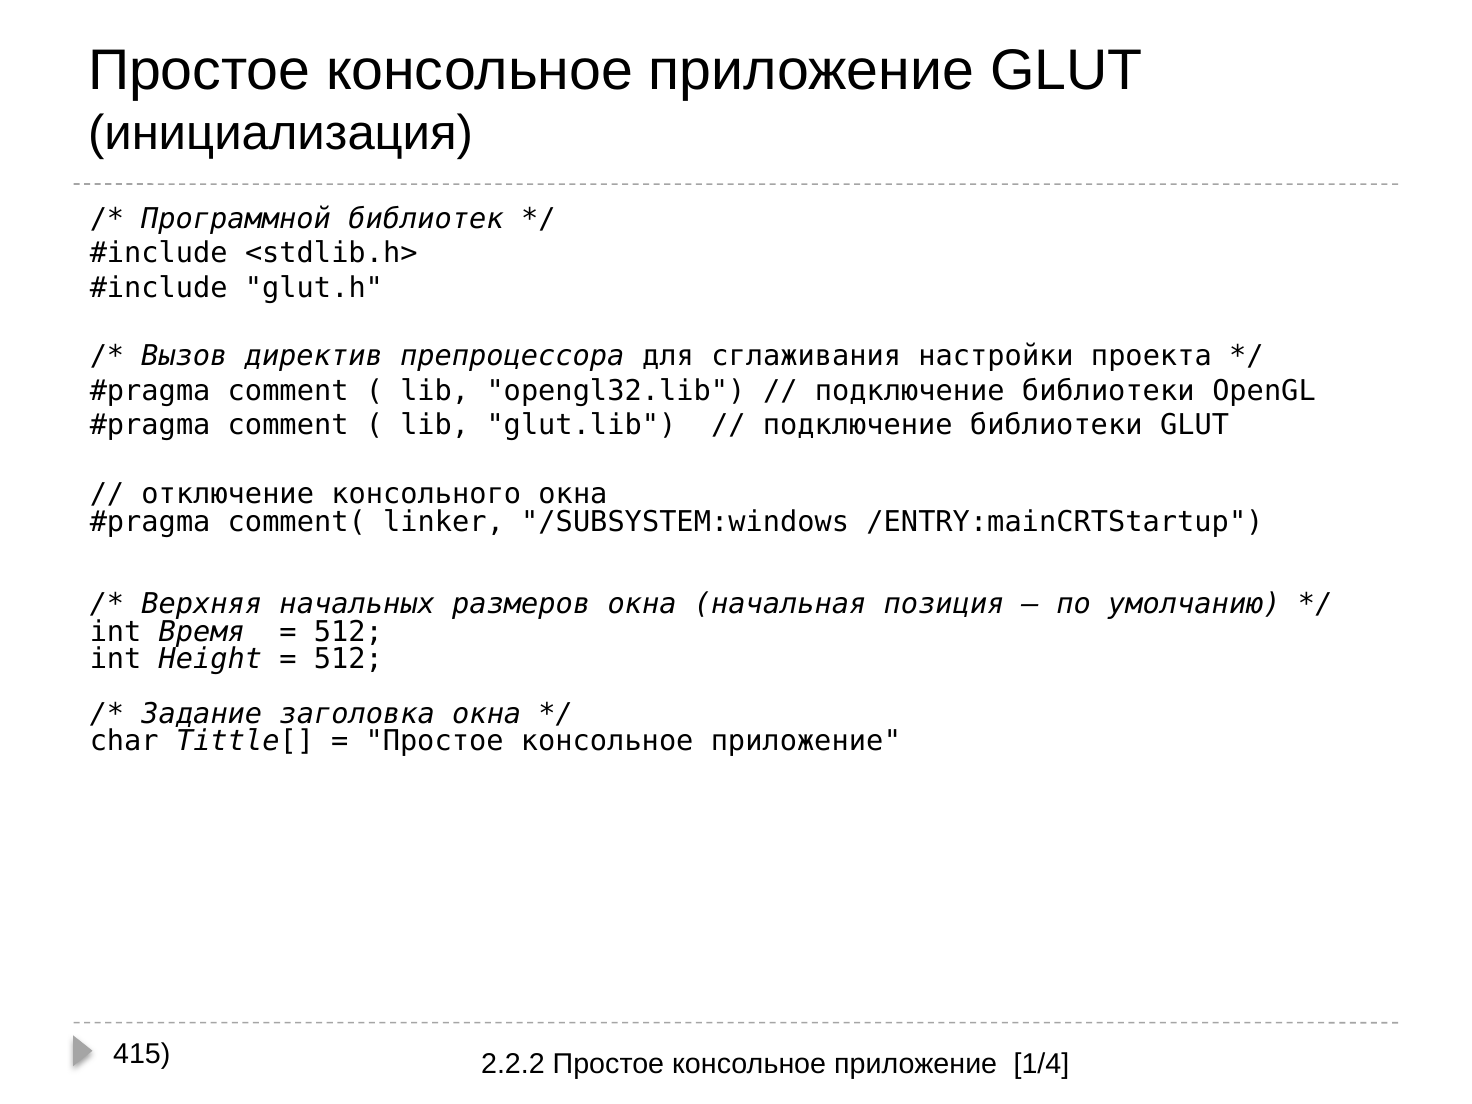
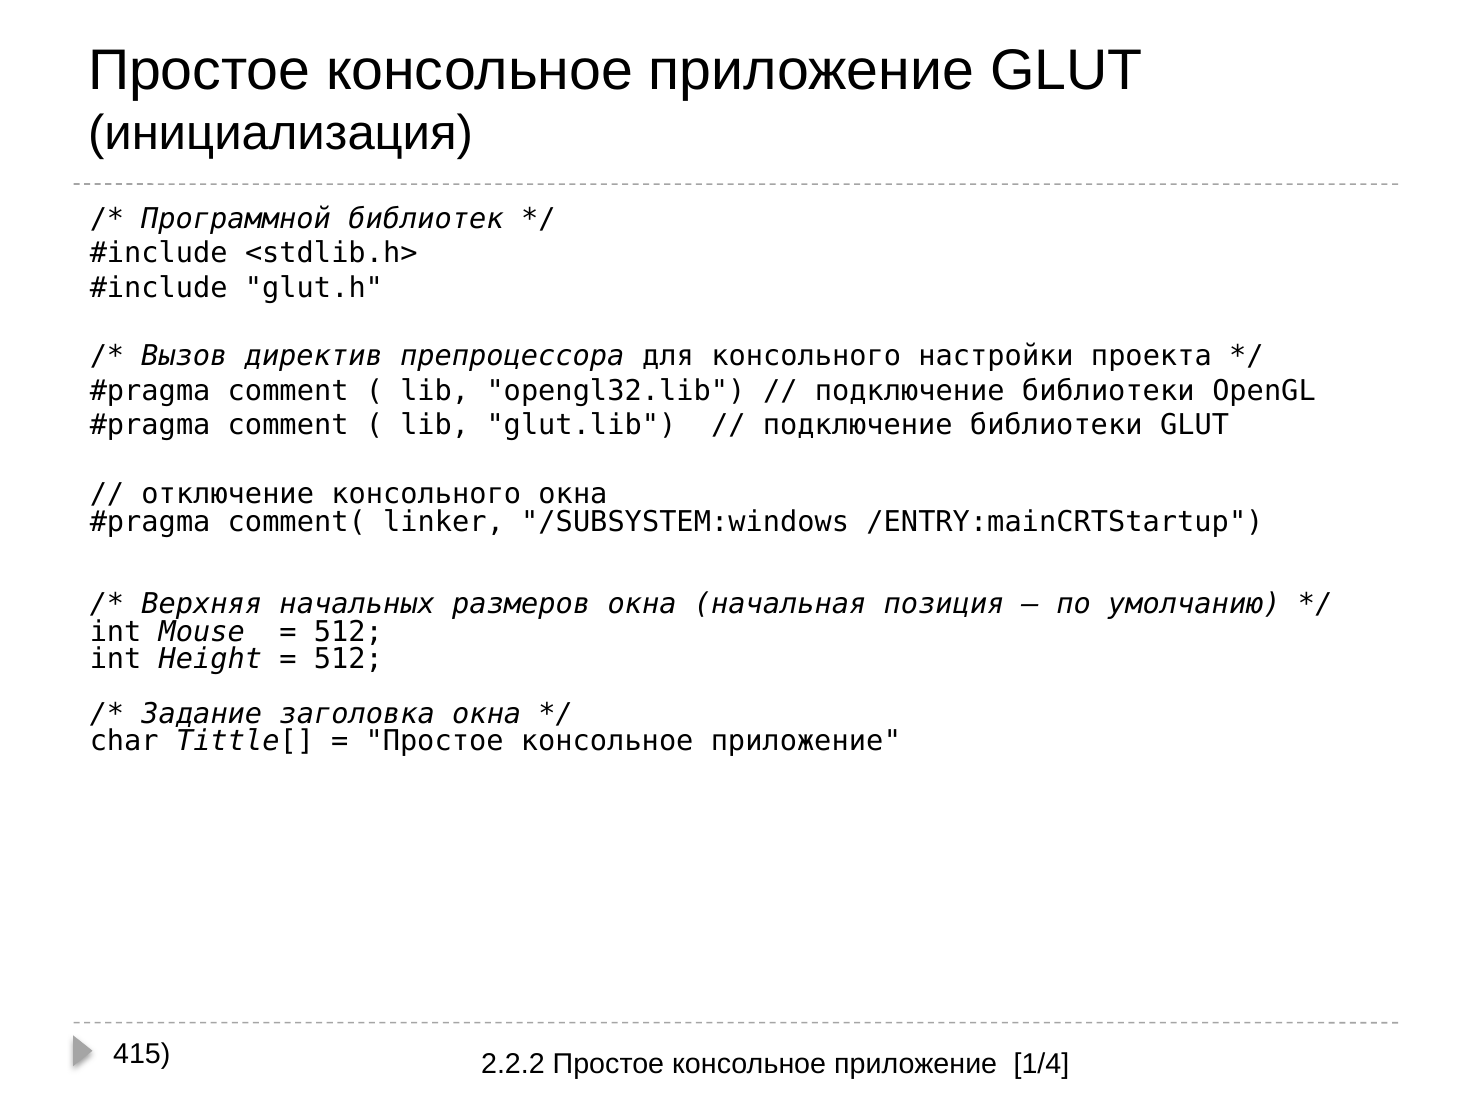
для сглаживания: сглаживания -> консольного (806, 356)
Время: Время -> Mouse (202, 632)
